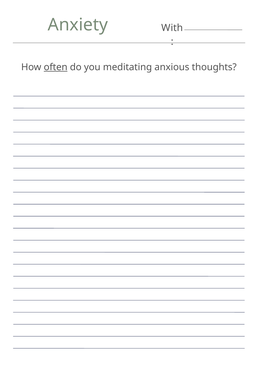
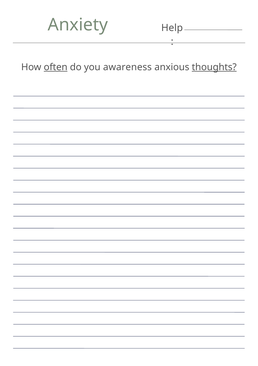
With: With -> Help (172, 28)
meditating: meditating -> awareness (127, 67)
thoughts underline: none -> present (214, 67)
